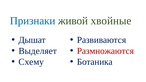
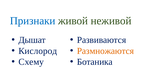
хвойные: хвойные -> неживой (111, 21)
Выделяет: Выделяет -> Кислород (38, 51)
Размножаются colour: red -> orange (105, 51)
